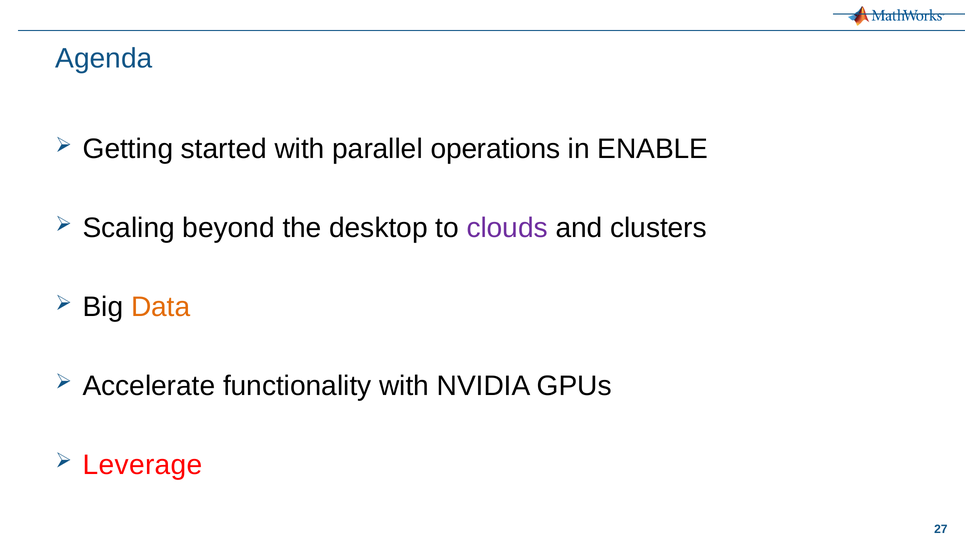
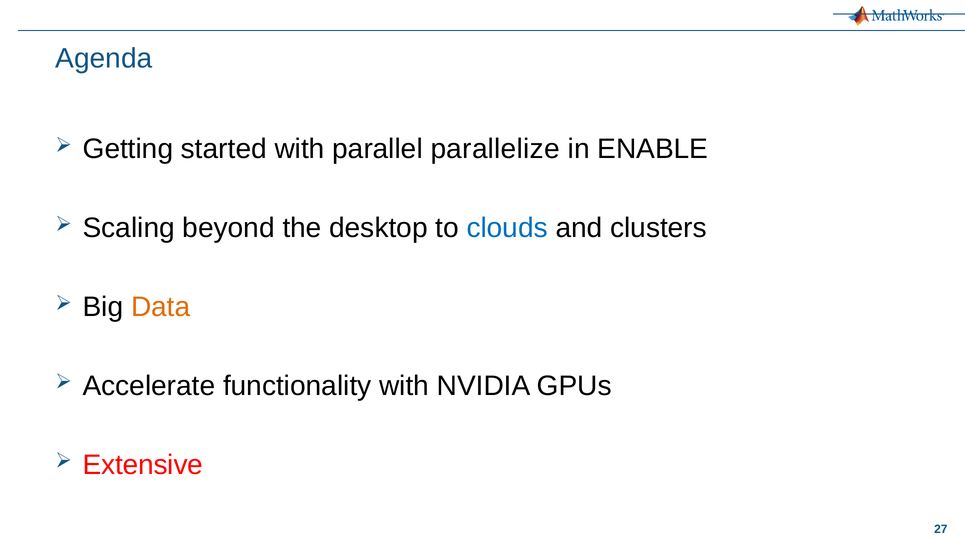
operations: operations -> parallelize (495, 149)
clouds colour: purple -> blue (507, 228)
Leverage: Leverage -> Extensive (143, 465)
